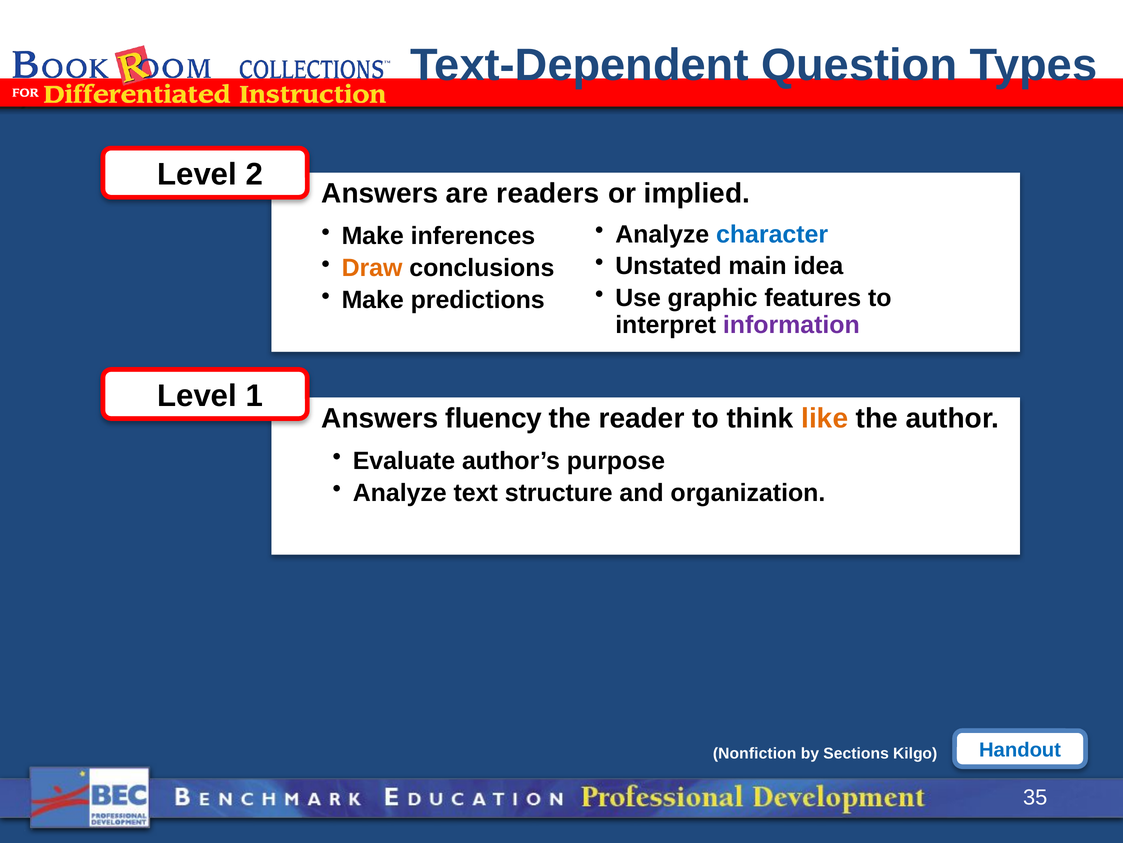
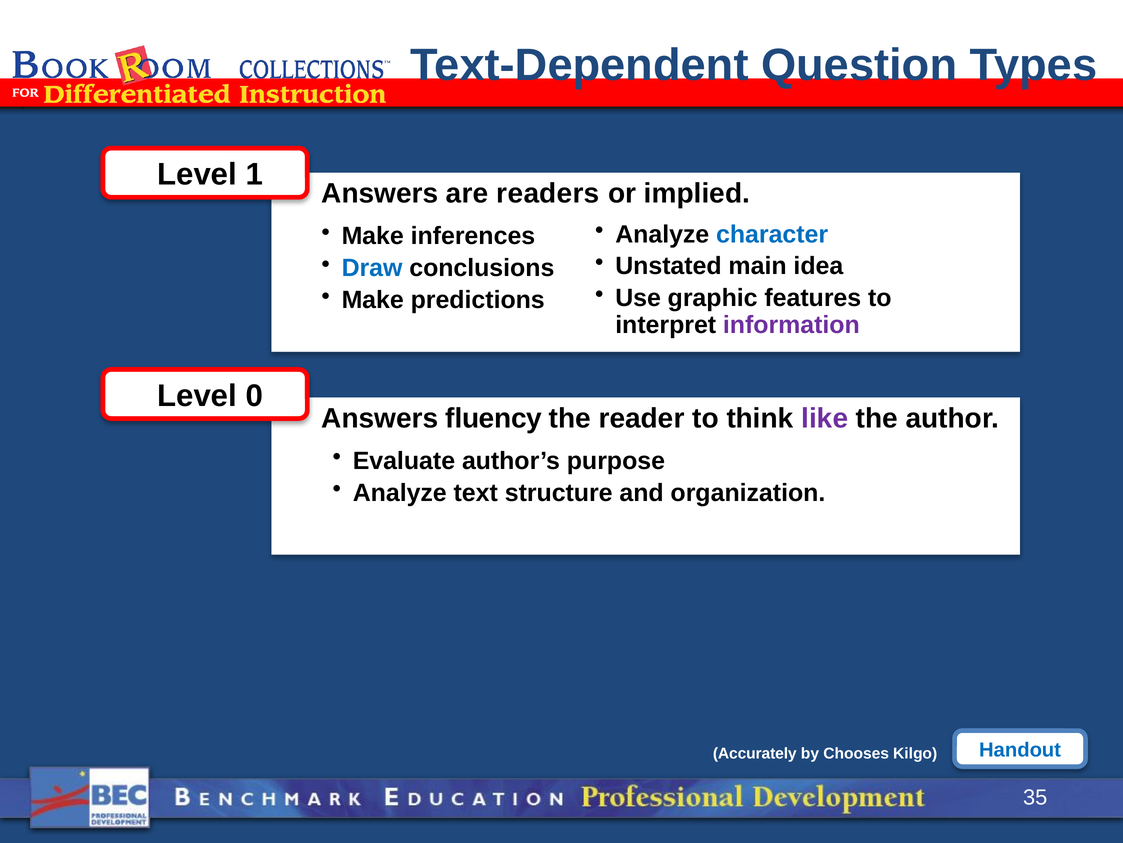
2: 2 -> 1 (254, 174)
Draw colour: orange -> blue (372, 268)
1: 1 -> 0 (254, 396)
like colour: orange -> purple (825, 418)
Nonfiction: Nonfiction -> Accurately (755, 753)
Sections: Sections -> Chooses (856, 753)
